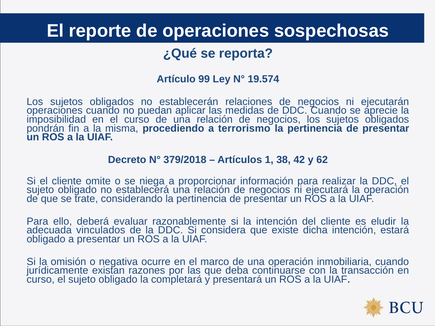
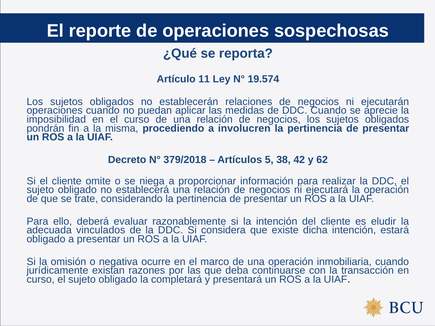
99: 99 -> 11 (204, 79)
terrorismo: terrorismo -> involucren (244, 128)
1: 1 -> 5 (269, 160)
